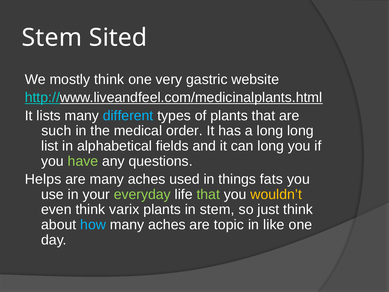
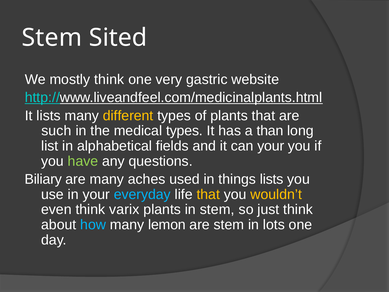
different colour: light blue -> yellow (128, 116)
medical order: order -> types (184, 131)
a long: long -> than (270, 131)
can long: long -> your (271, 146)
Helps: Helps -> Biliary (43, 179)
things fats: fats -> lists (272, 179)
everyday colour: light green -> light blue (142, 194)
that colour: light green -> yellow (208, 194)
aches: aches -> lemon (167, 225)
are topic: topic -> stem (229, 225)
like: like -> lots (274, 225)
